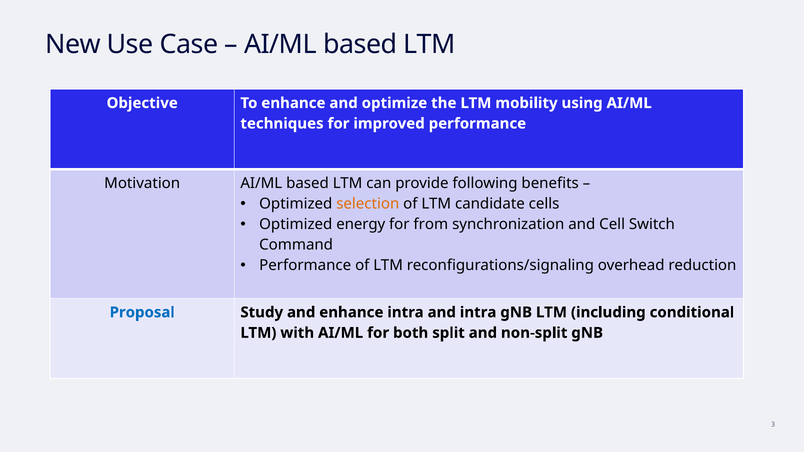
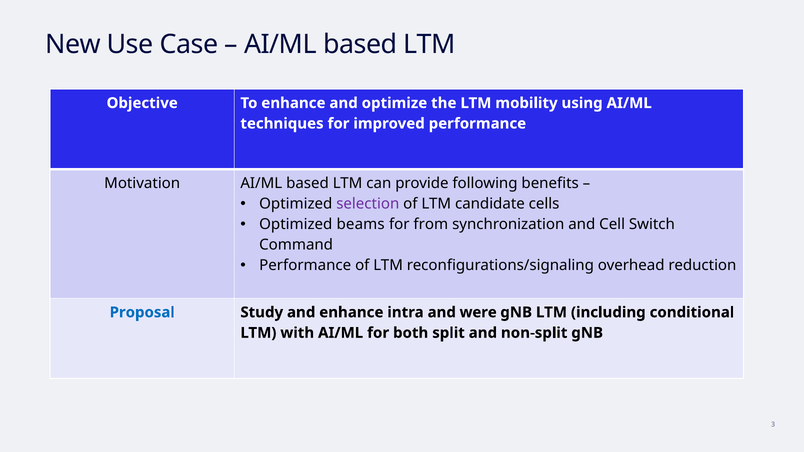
selection colour: orange -> purple (368, 204)
energy: energy -> beams (361, 224)
and intra: intra -> were (478, 312)
